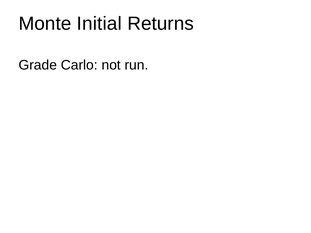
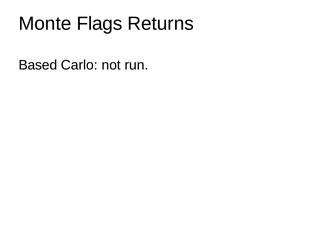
Initial: Initial -> Flags (99, 24)
Grade: Grade -> Based (38, 65)
